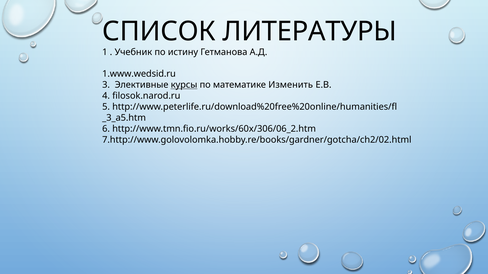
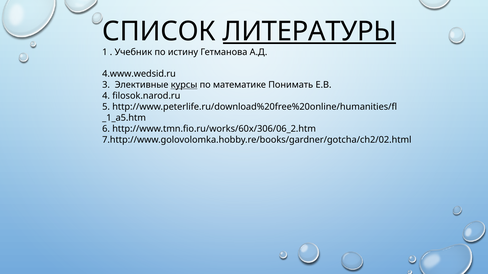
ЛИТЕРАТУРЫ underline: none -> present (310, 31)
1.www.wedsid.ru: 1.www.wedsid.ru -> 4.www.wedsid.ru (139, 74)
Изменить: Изменить -> Понимать (291, 85)
_3_a5.htm: _3_a5.htm -> _1_a5.htm (124, 118)
